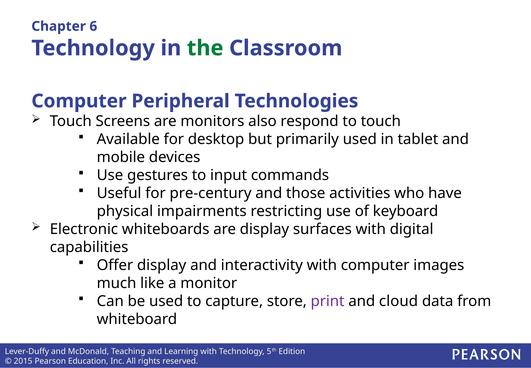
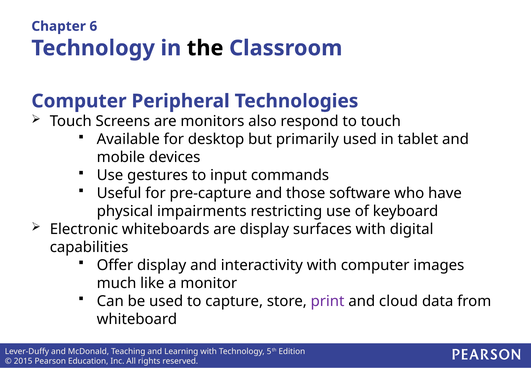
the colour: green -> black (205, 48)
pre-century: pre-century -> pre-capture (211, 193)
activities: activities -> software (360, 193)
